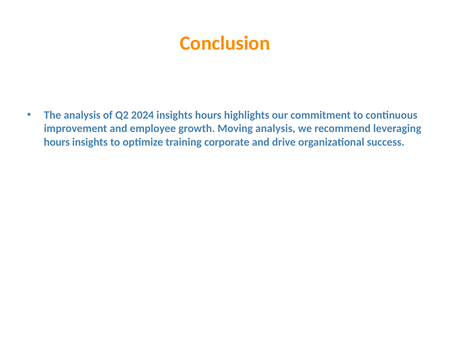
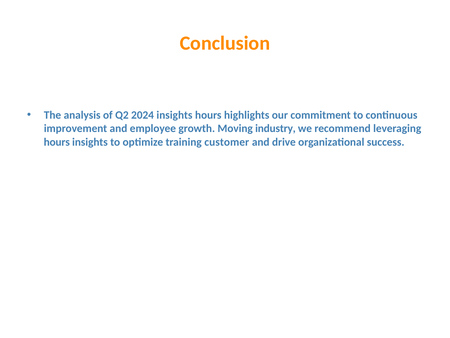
Moving analysis: analysis -> industry (275, 128)
corporate: corporate -> customer (227, 142)
